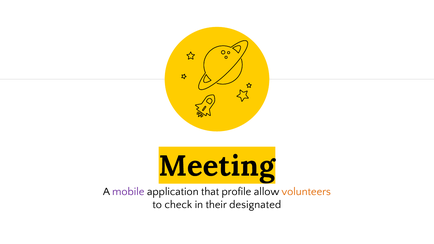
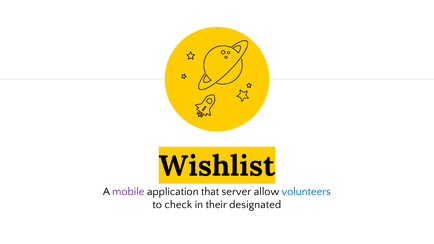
Meeting: Meeting -> Wishlist (217, 166)
profile: profile -> server (236, 192)
volunteers colour: orange -> blue (306, 192)
